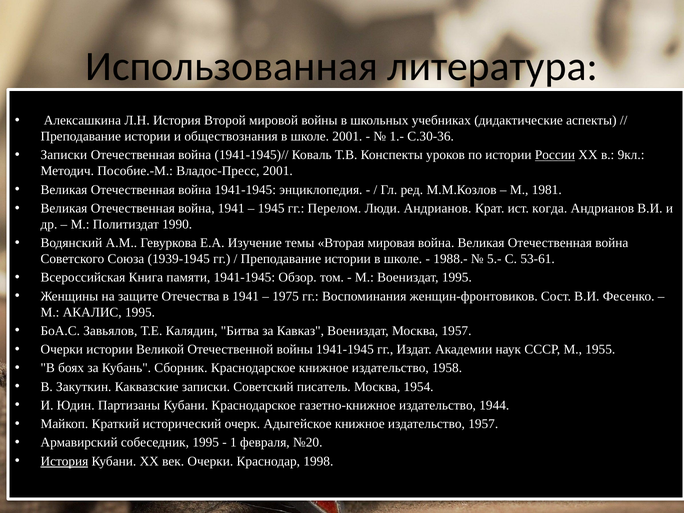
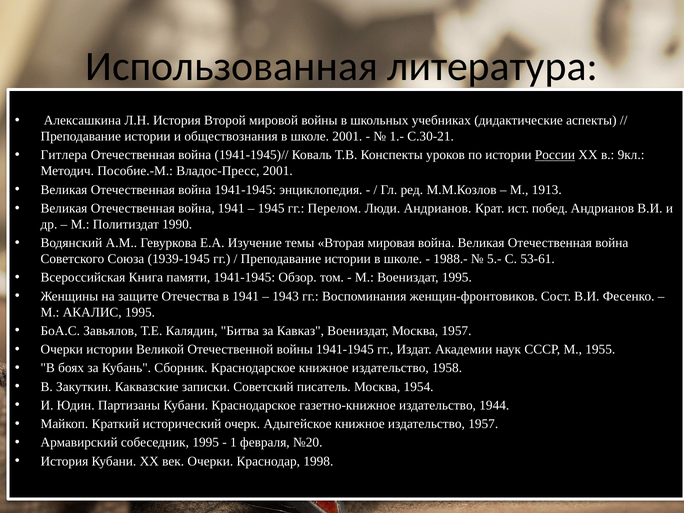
С.30-36: С.30-36 -> С.30-21 (431, 136)
Записки: Записки -> Гитлера (64, 155)
1981: 1981 -> 1913 (547, 190)
когда: когда -> побед (550, 208)
1975: 1975 -> 1943 (286, 296)
История underline: present -> none (64, 461)
